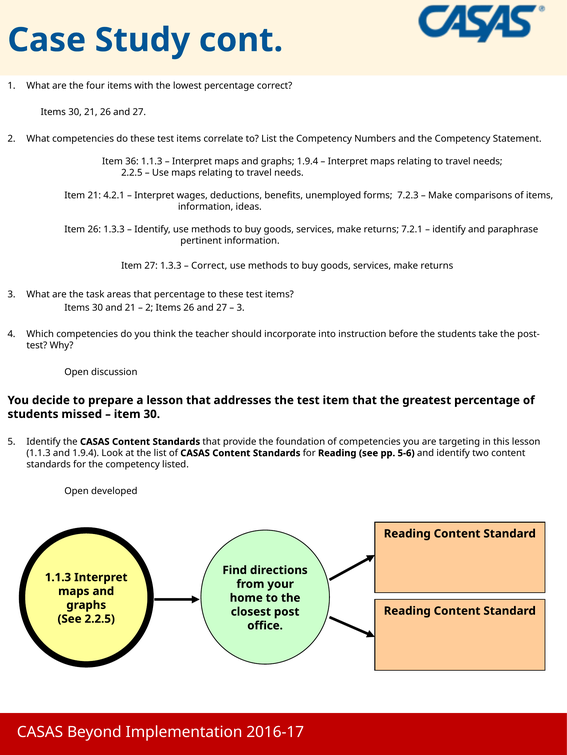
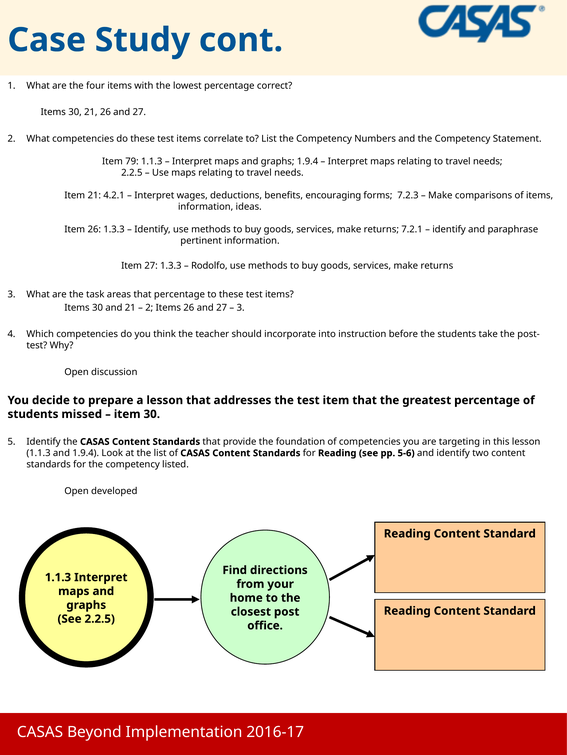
36: 36 -> 79 (132, 162)
unemployed: unemployed -> encouraging (333, 196)
Correct: Correct -> Rodolfo (209, 266)
